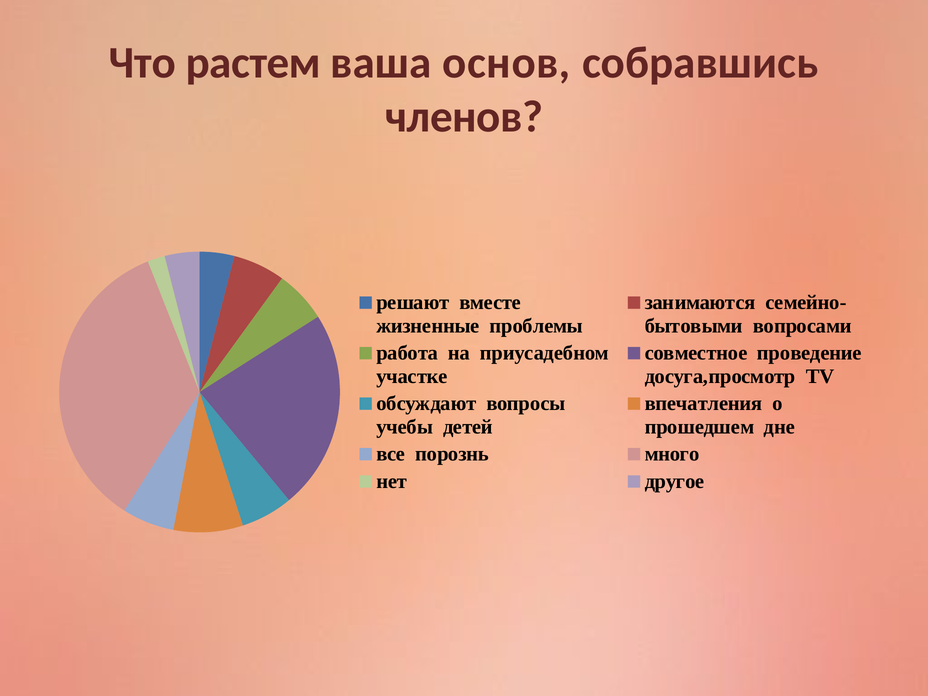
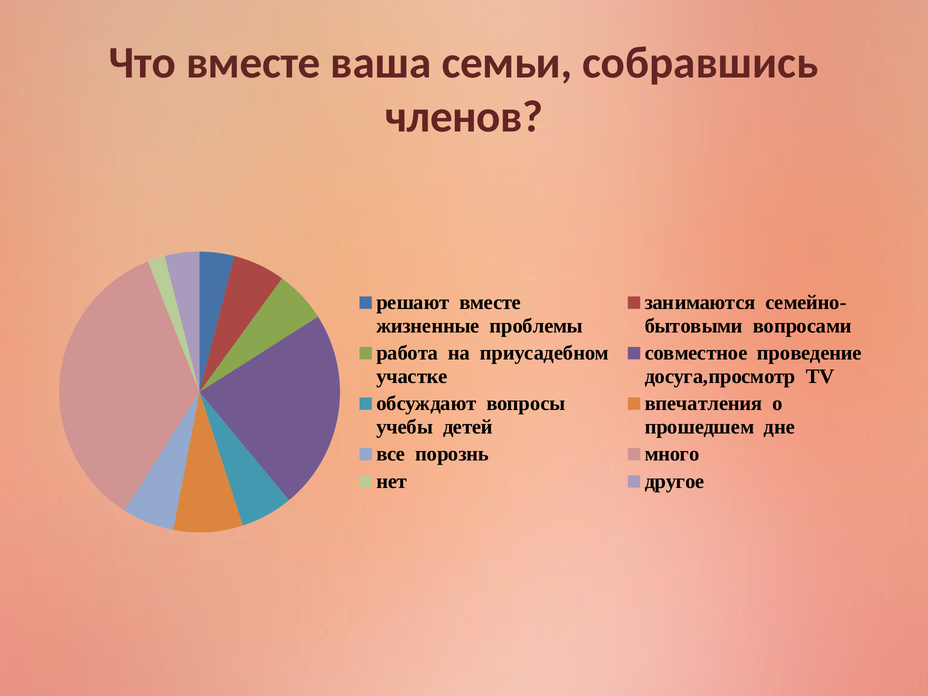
Что растем: растем -> вместе (253, 63)
основ: основ -> семьи (507, 63)
